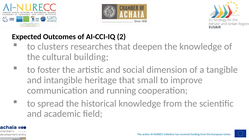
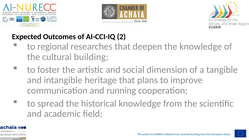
clusters: clusters -> regional (53, 47)
small: small -> plans (147, 80)
